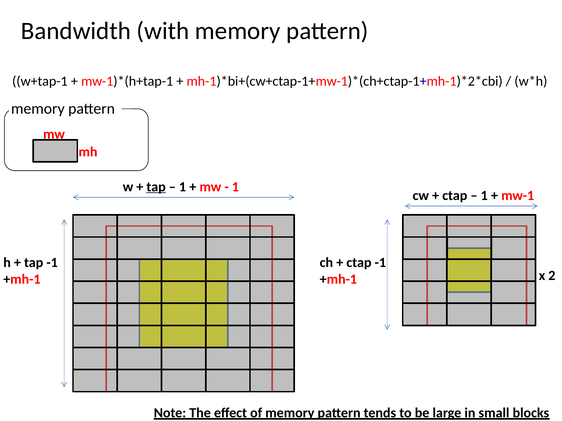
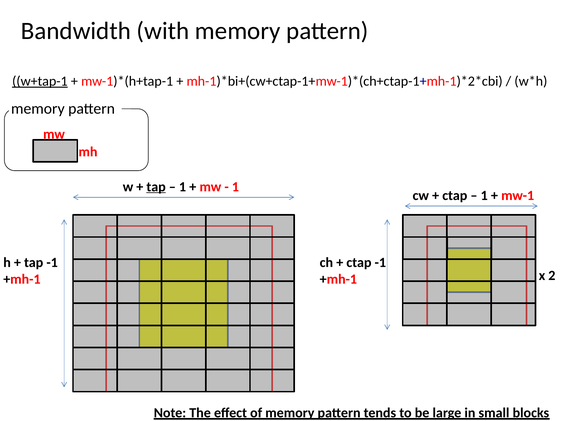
w+tap-1 underline: none -> present (40, 81)
